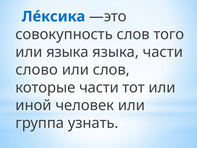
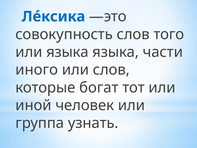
слово: слово -> иного (37, 70)
которые части: части -> богат (99, 87)
